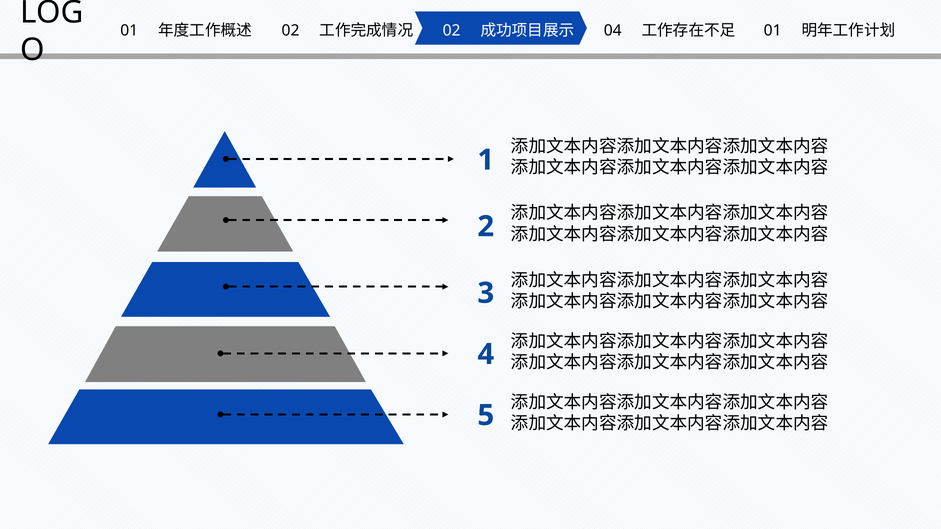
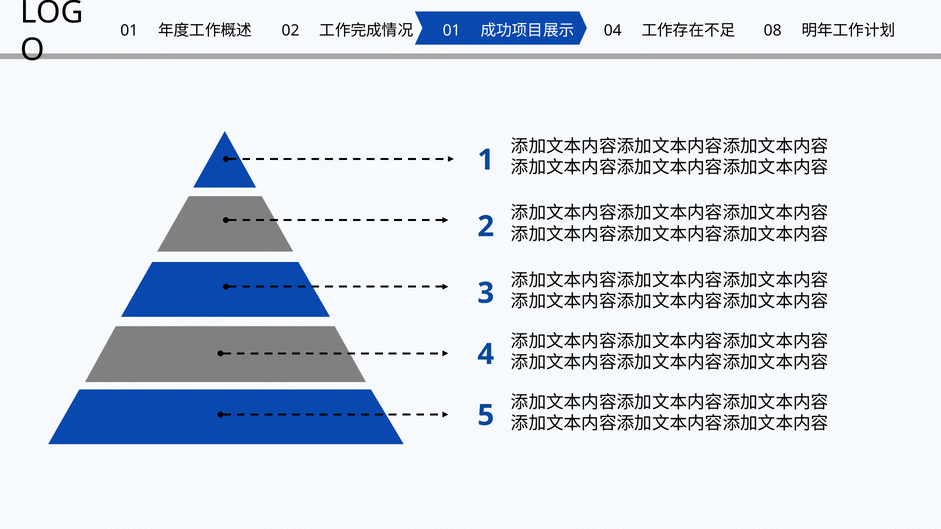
02: 02 -> 01 (452, 31)
01: 01 -> 08 (773, 31)
